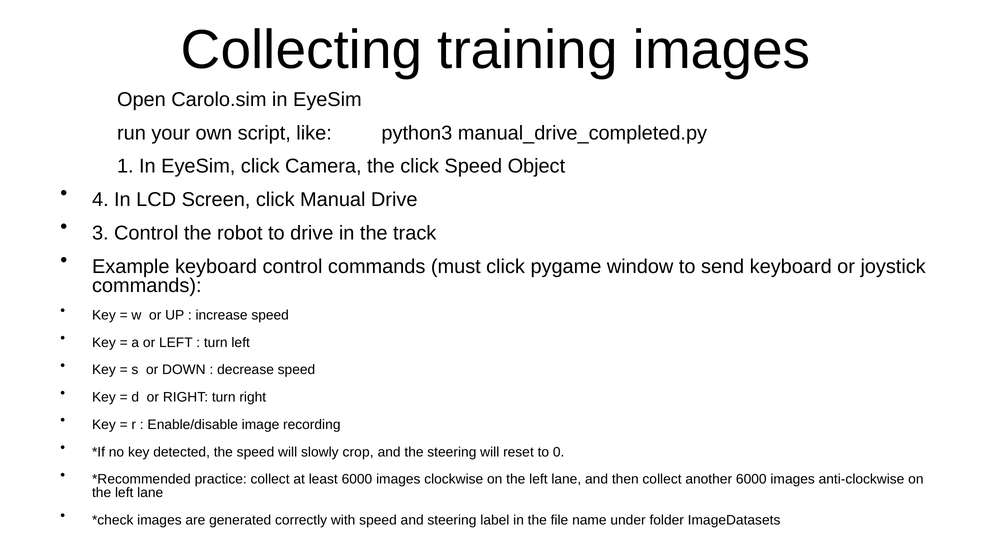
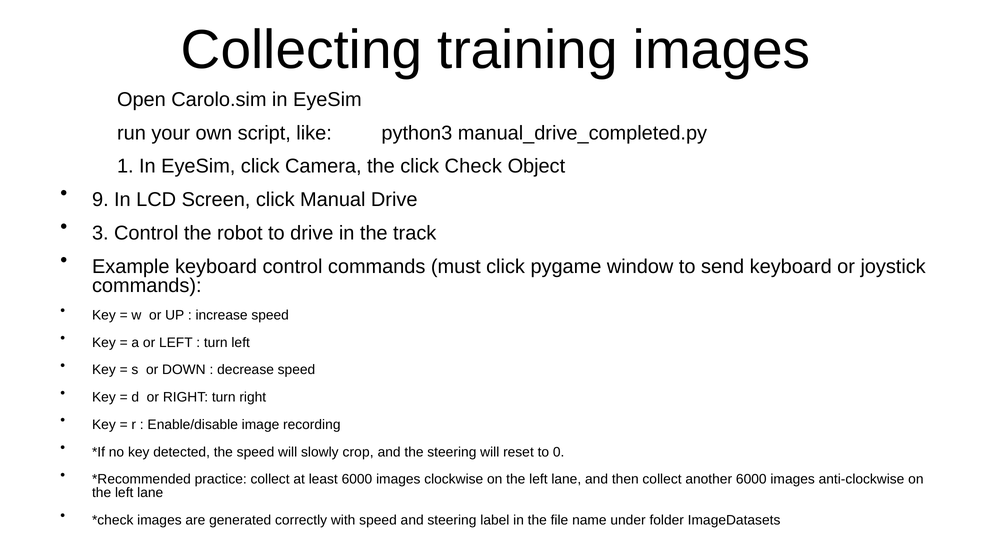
click Speed: Speed -> Check (473, 166)
4: 4 -> 9 (100, 200)
